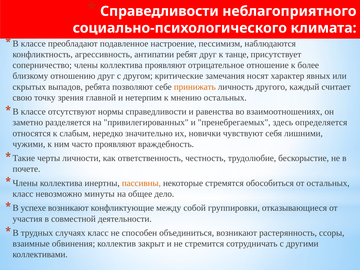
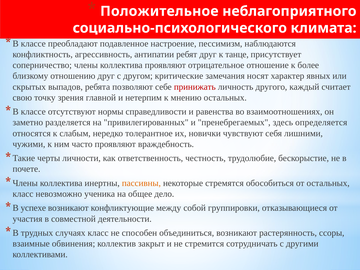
Справедливости: Справедливости -> Положительное (159, 11)
принижать colour: orange -> red (195, 87)
значительно: значительно -> толерантное (149, 133)
минуты: минуты -> ученика (100, 194)
